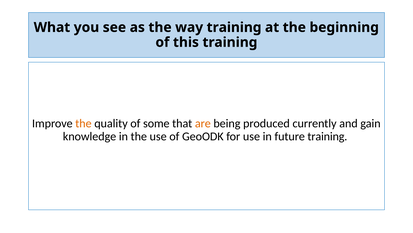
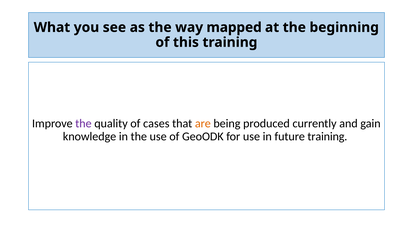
way training: training -> mapped (234, 27)
the colour: orange -> purple (83, 123)
some: some -> cases (156, 123)
